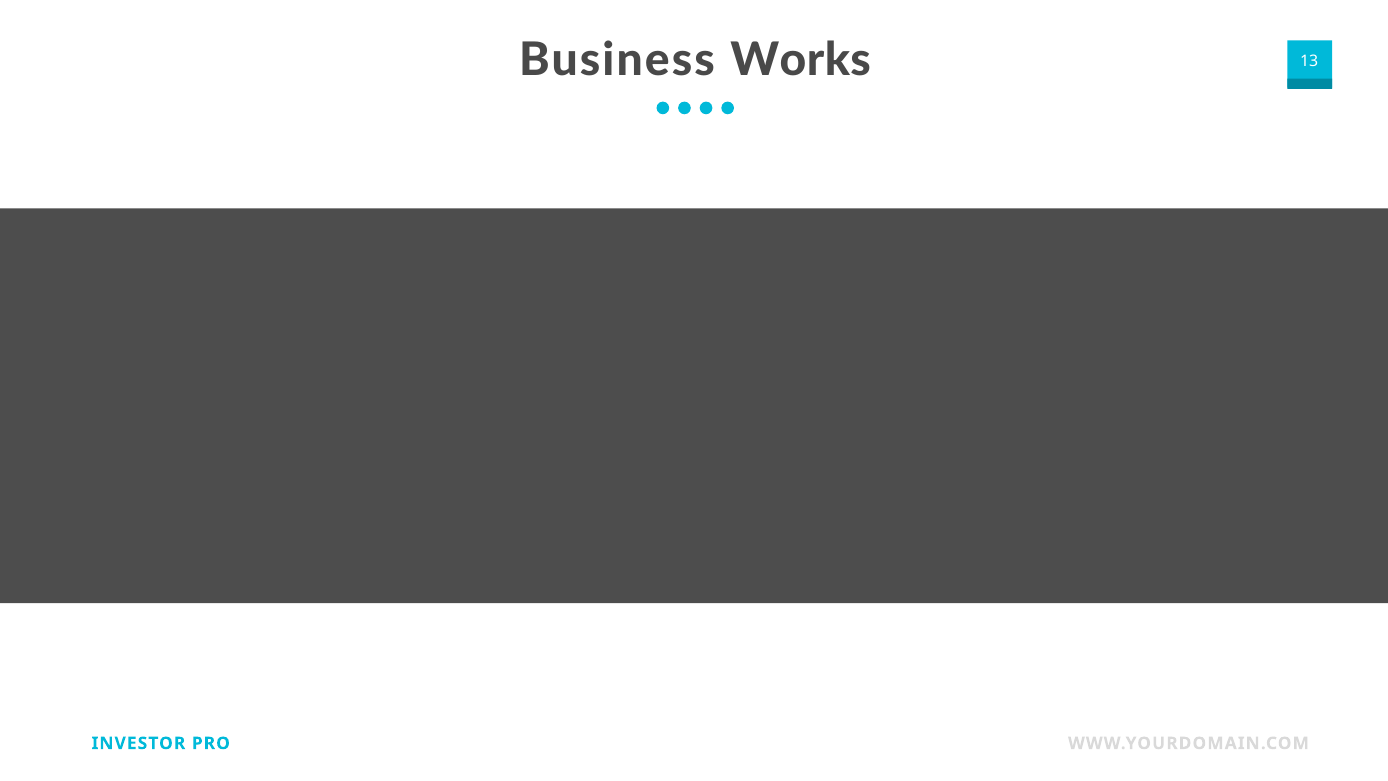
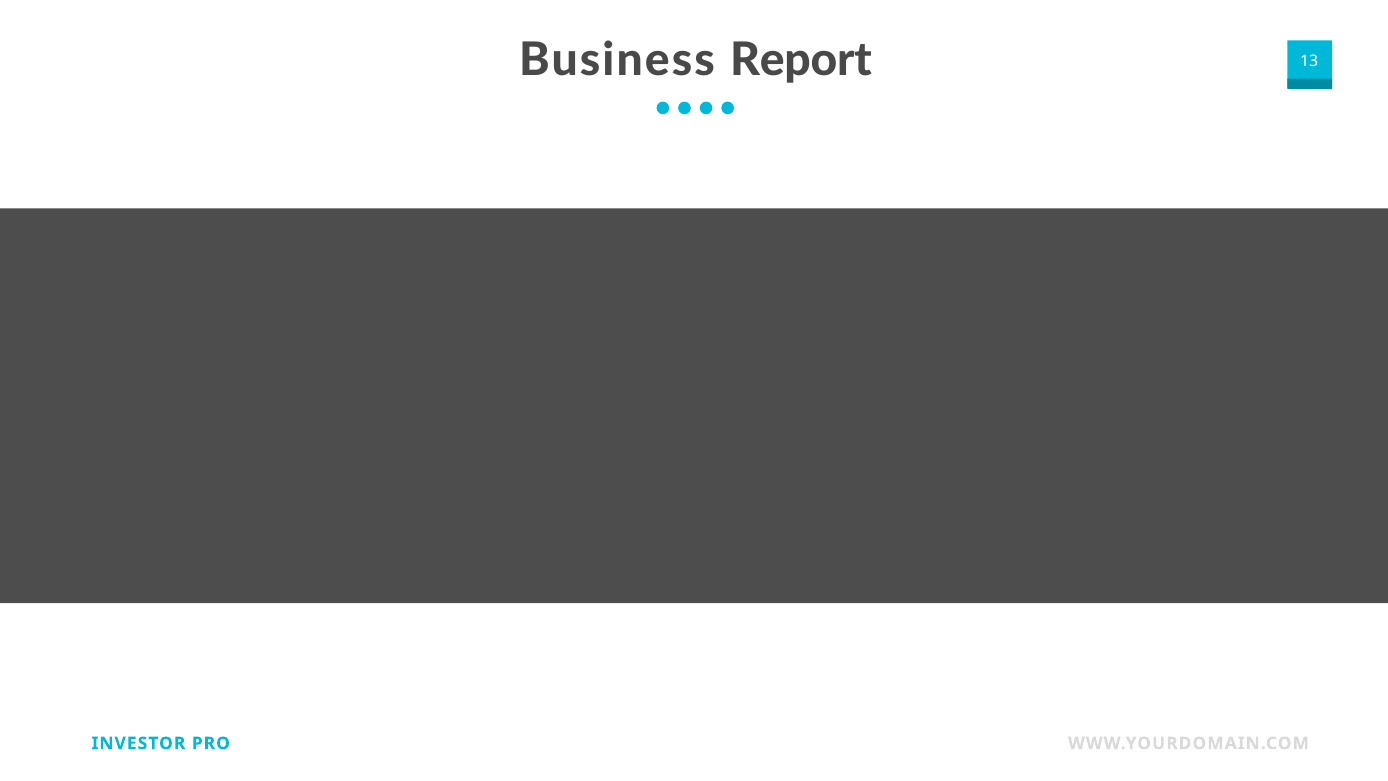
Works: Works -> Report (801, 60)
